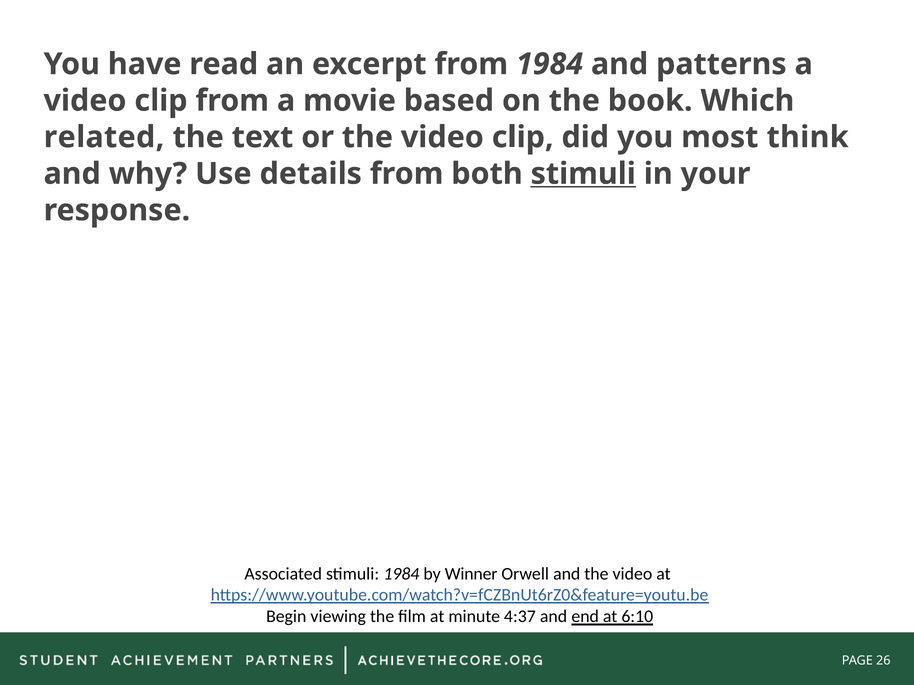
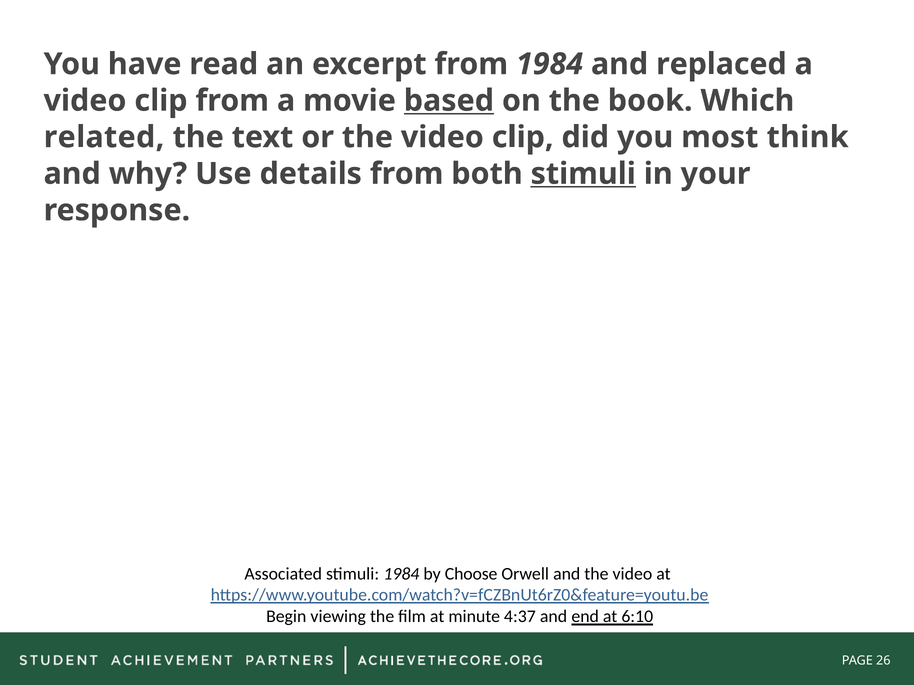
patterns: patterns -> replaced (721, 64)
based underline: none -> present (449, 101)
Winner: Winner -> Choose (471, 574)
